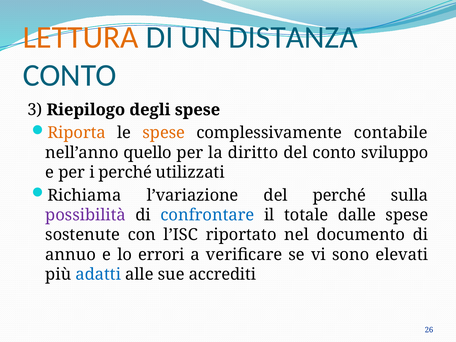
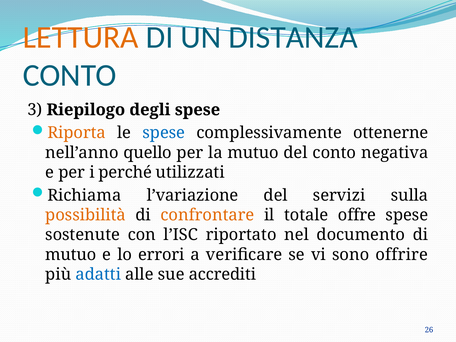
spese colour: orange -> blue (164, 133)
contabile: contabile -> ottenerne (391, 133)
la diritto: diritto -> mutuo (253, 153)
sviluppo: sviluppo -> negativa (395, 153)
del perché: perché -> servizi (339, 195)
possibilità colour: purple -> orange (86, 215)
confrontare colour: blue -> orange (207, 215)
dalle: dalle -> offre (357, 215)
annuo: annuo -> mutuo (71, 255)
elevati: elevati -> offrire (402, 255)
